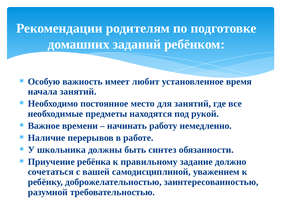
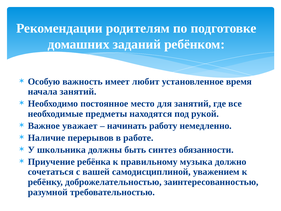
времени: времени -> уважает (80, 126)
задание: задание -> музыка (196, 162)
